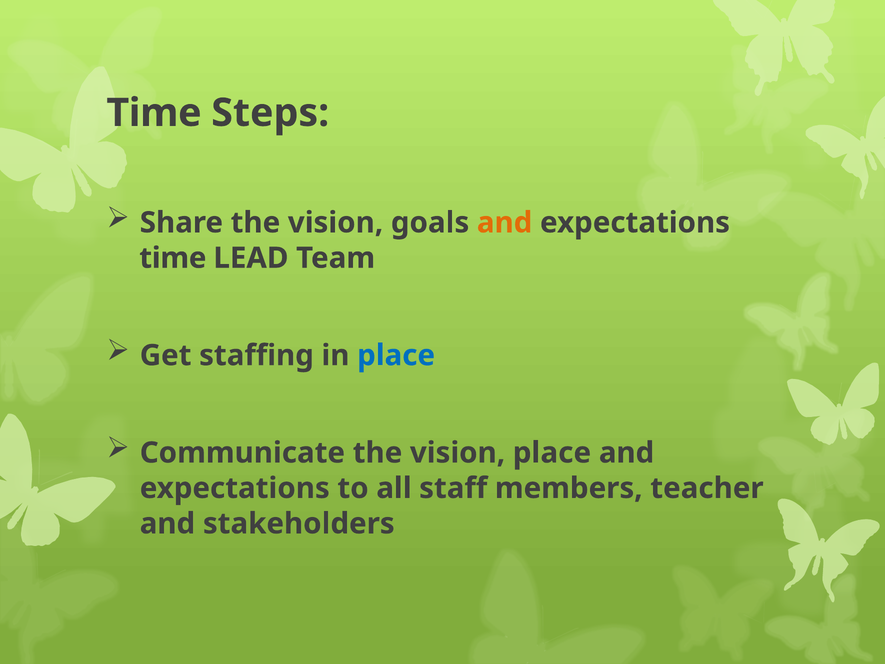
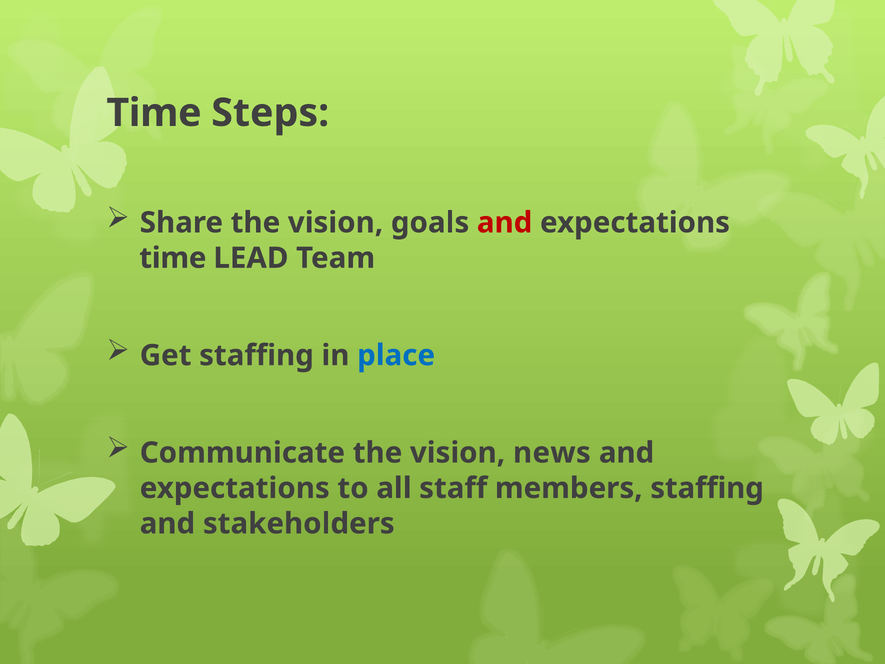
and colour: orange -> red (505, 223)
vision place: place -> news (552, 453)
members teacher: teacher -> staffing (707, 488)
